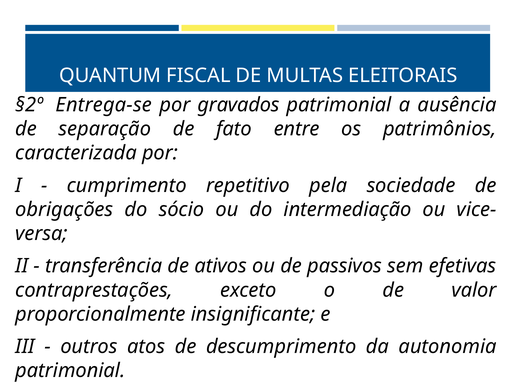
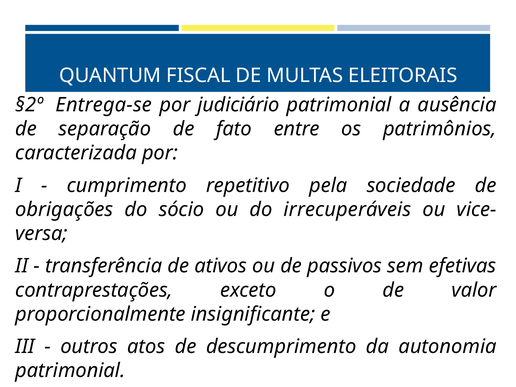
gravados: gravados -> judiciário (239, 105)
intermediação: intermediação -> irrecuperáveis (347, 209)
